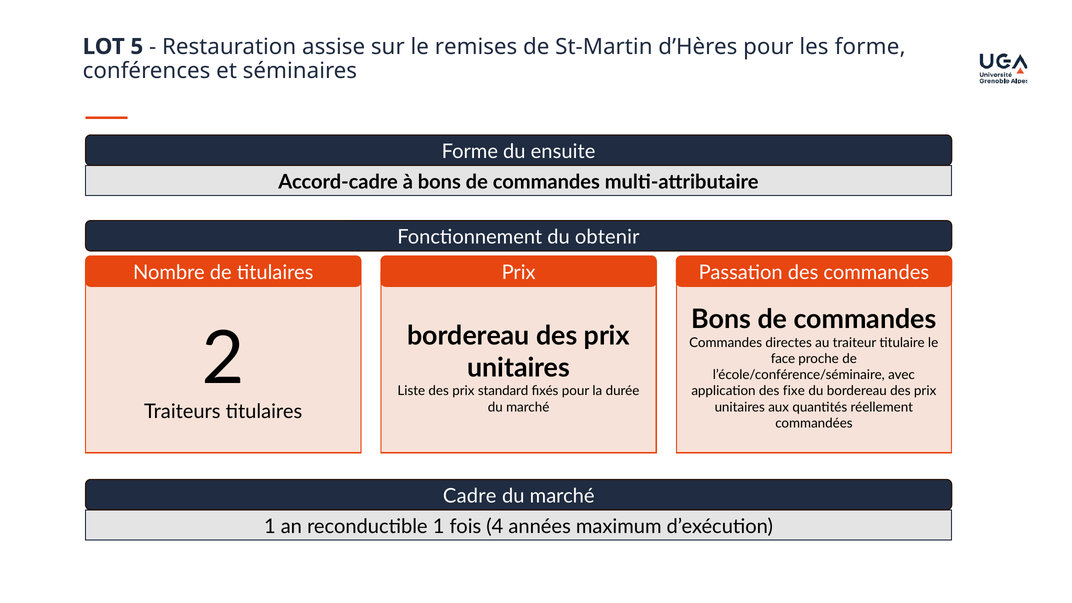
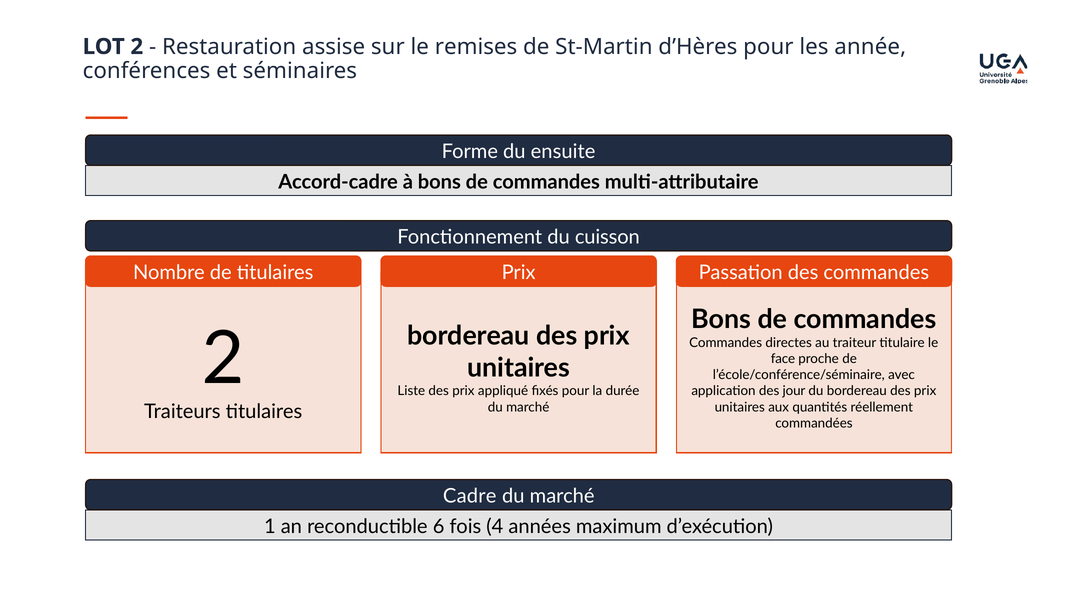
LOT 5: 5 -> 2 (137, 47)
les forme: forme -> année (870, 47)
obtenir: obtenir -> cuisson (607, 237)
standard: standard -> appliqué (503, 391)
fixe: fixe -> jour (794, 391)
reconductible 1: 1 -> 6 (439, 526)
